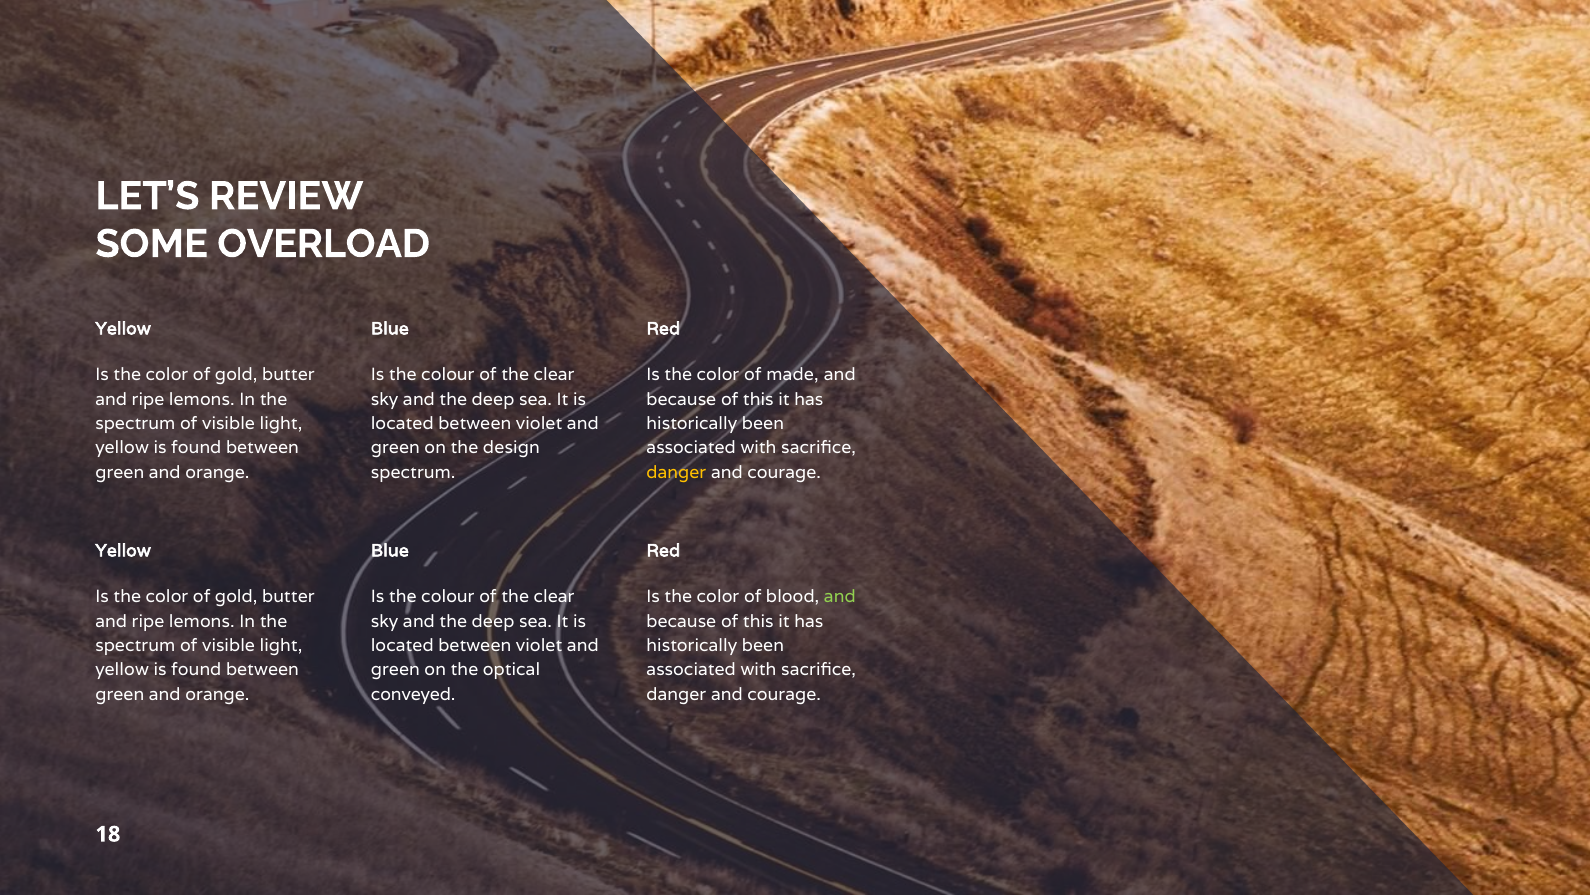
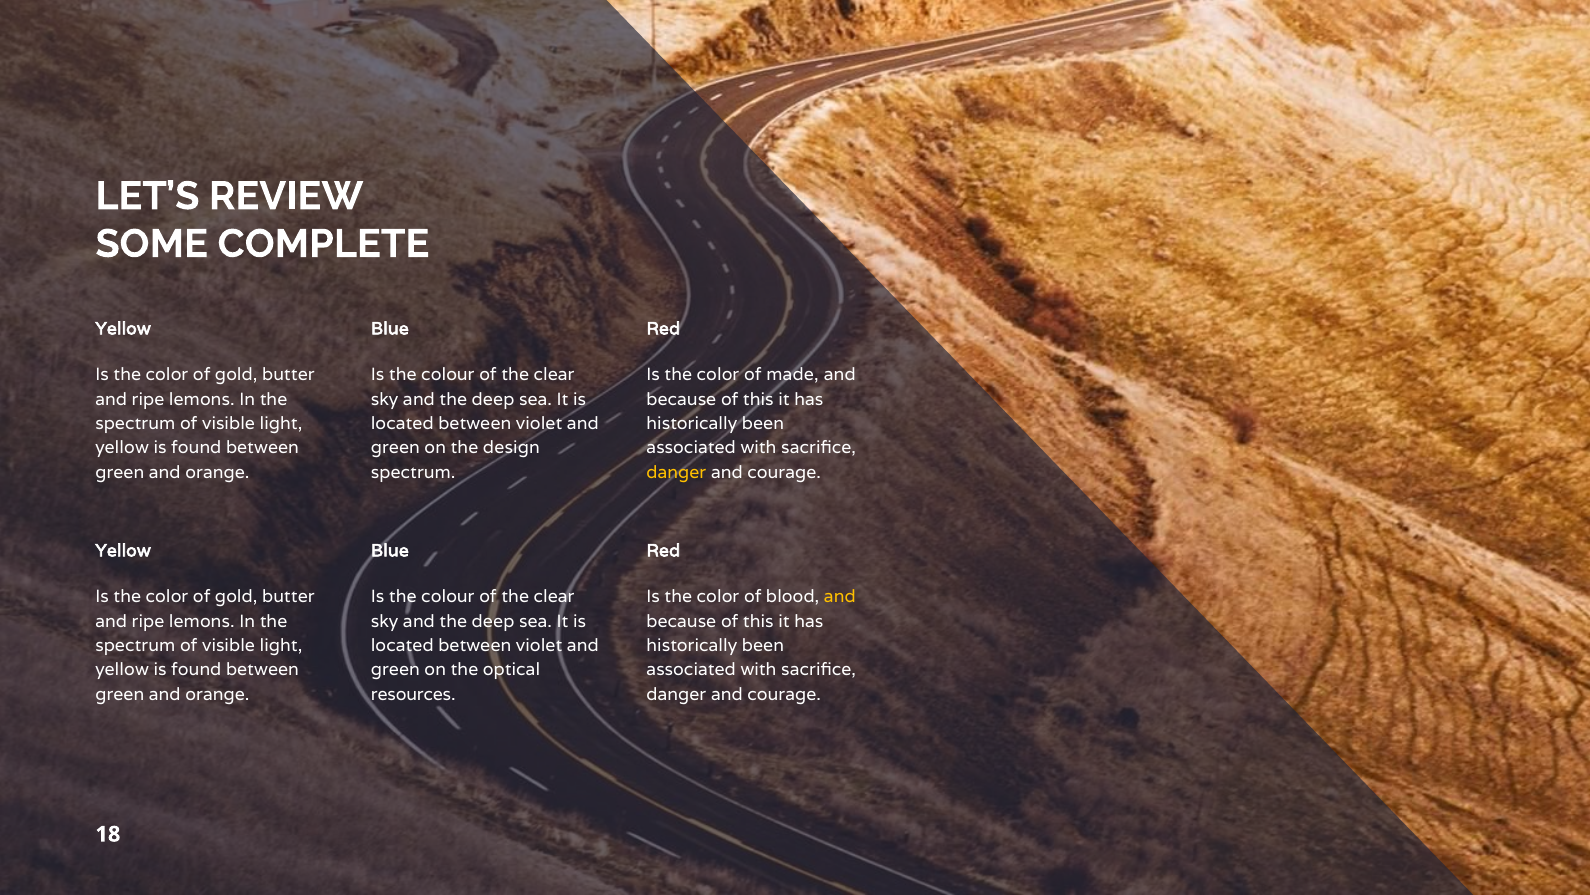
OVERLOAD: OVERLOAD -> COMPLETE (323, 244)
and colour: light green -> yellow (840, 597)
conveyed: conveyed -> resources (413, 694)
